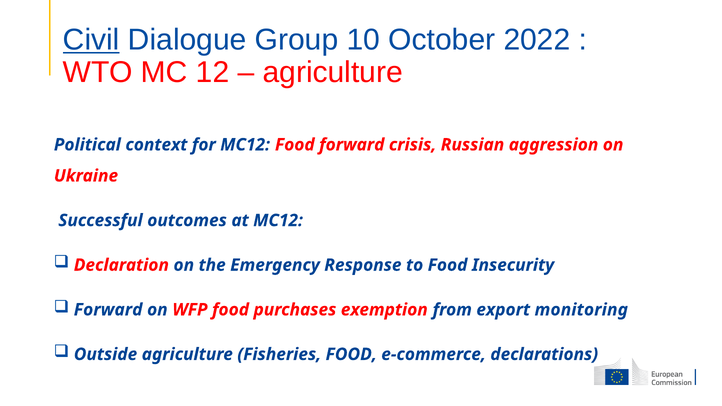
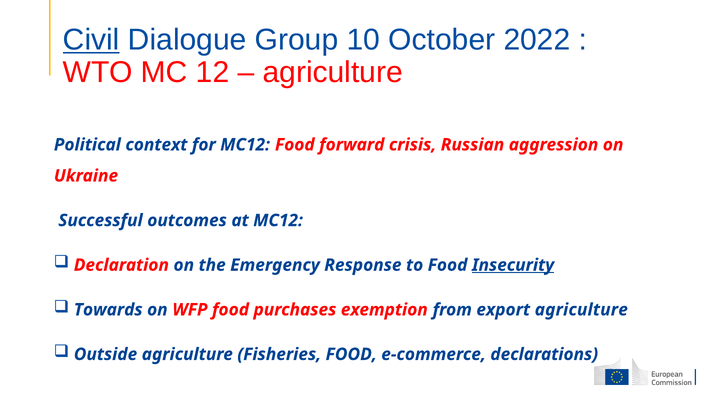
Insecurity underline: none -> present (513, 265)
Forward: Forward -> Towards (108, 310)
export monitoring: monitoring -> agriculture (581, 310)
